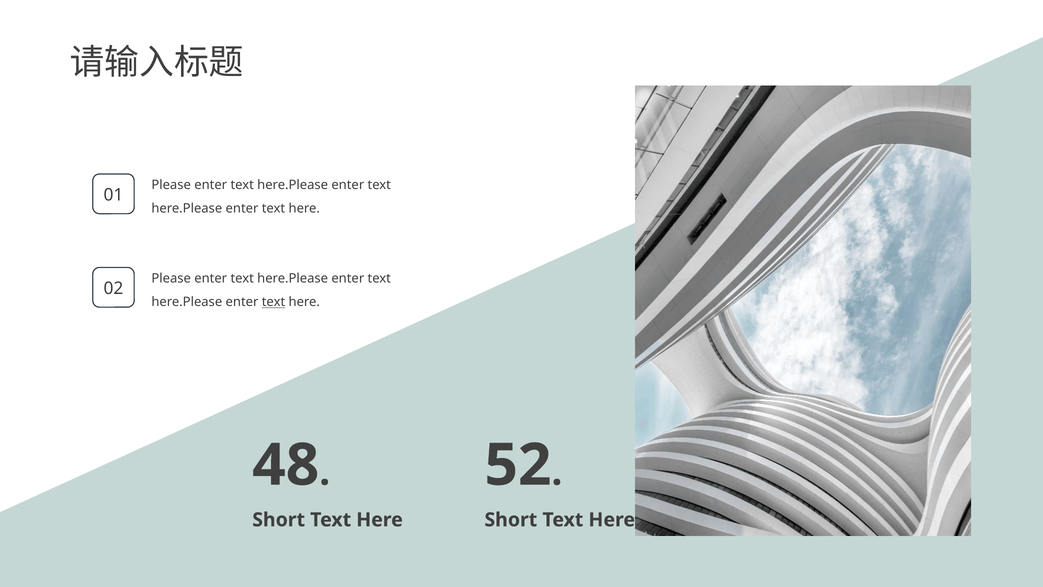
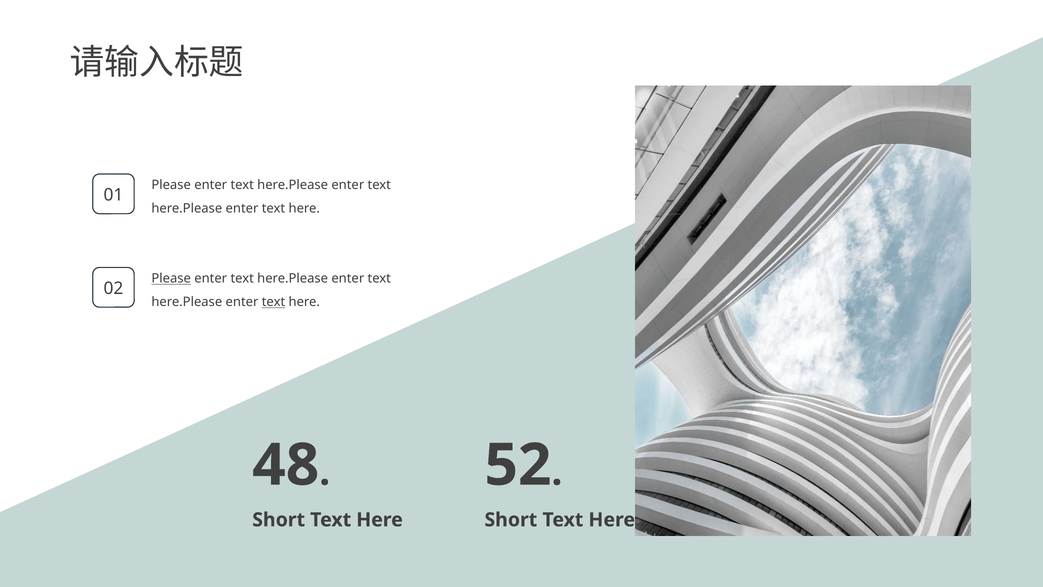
Please underline: none -> present (171, 278)
